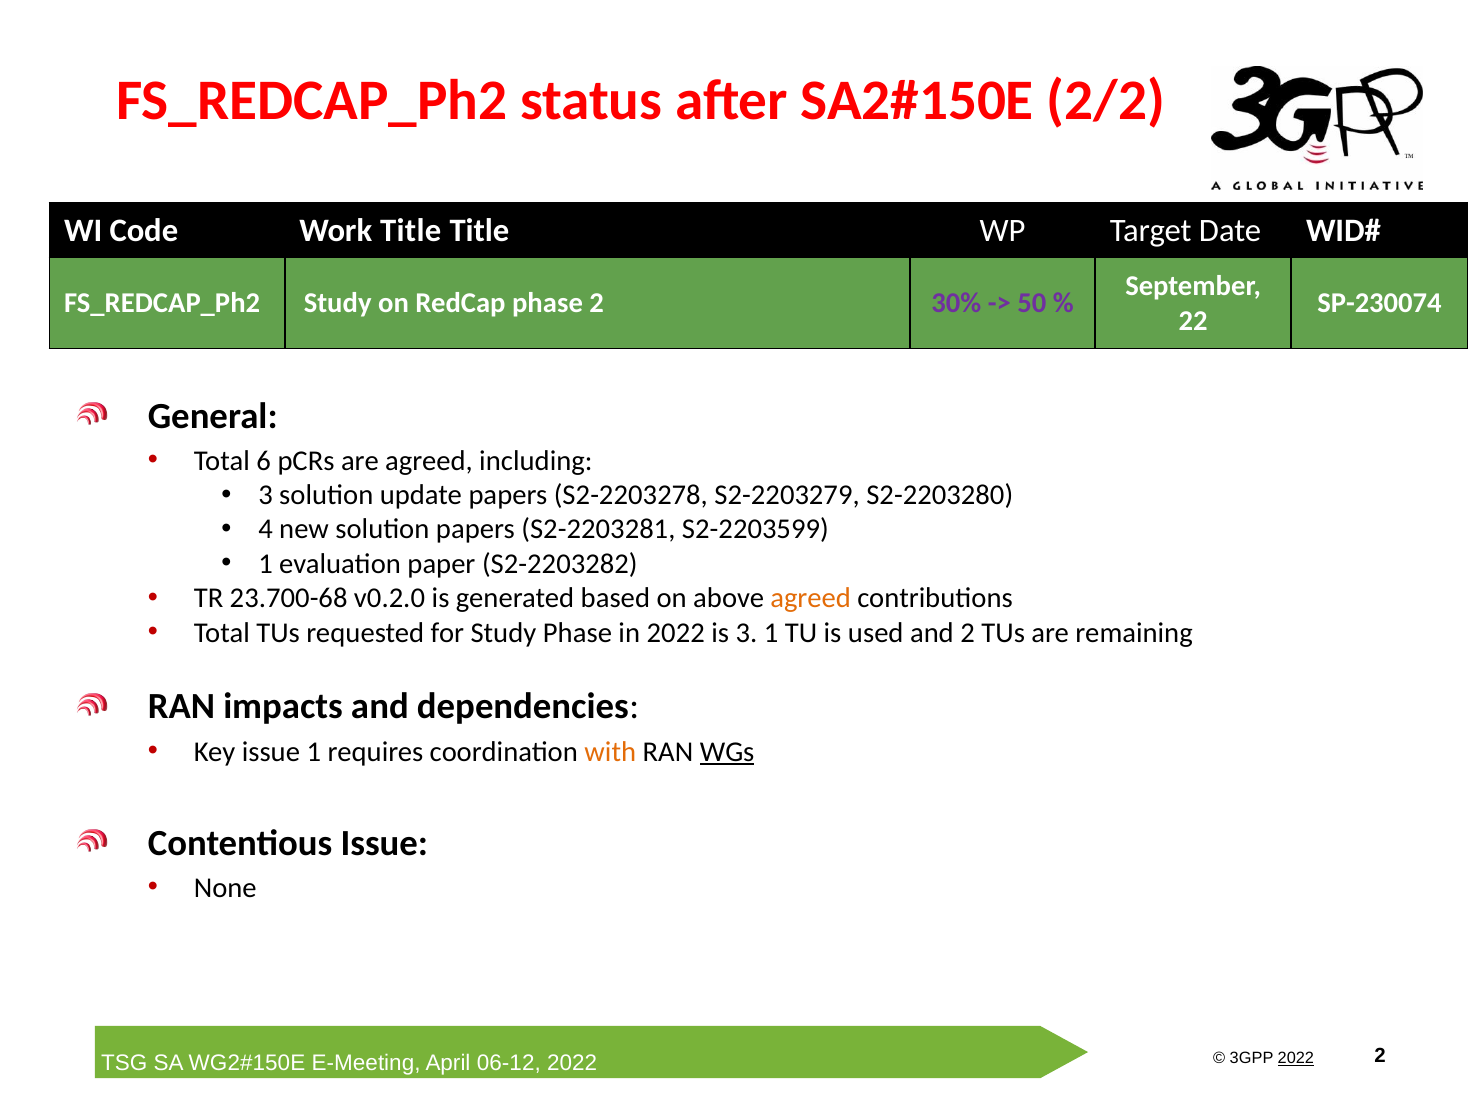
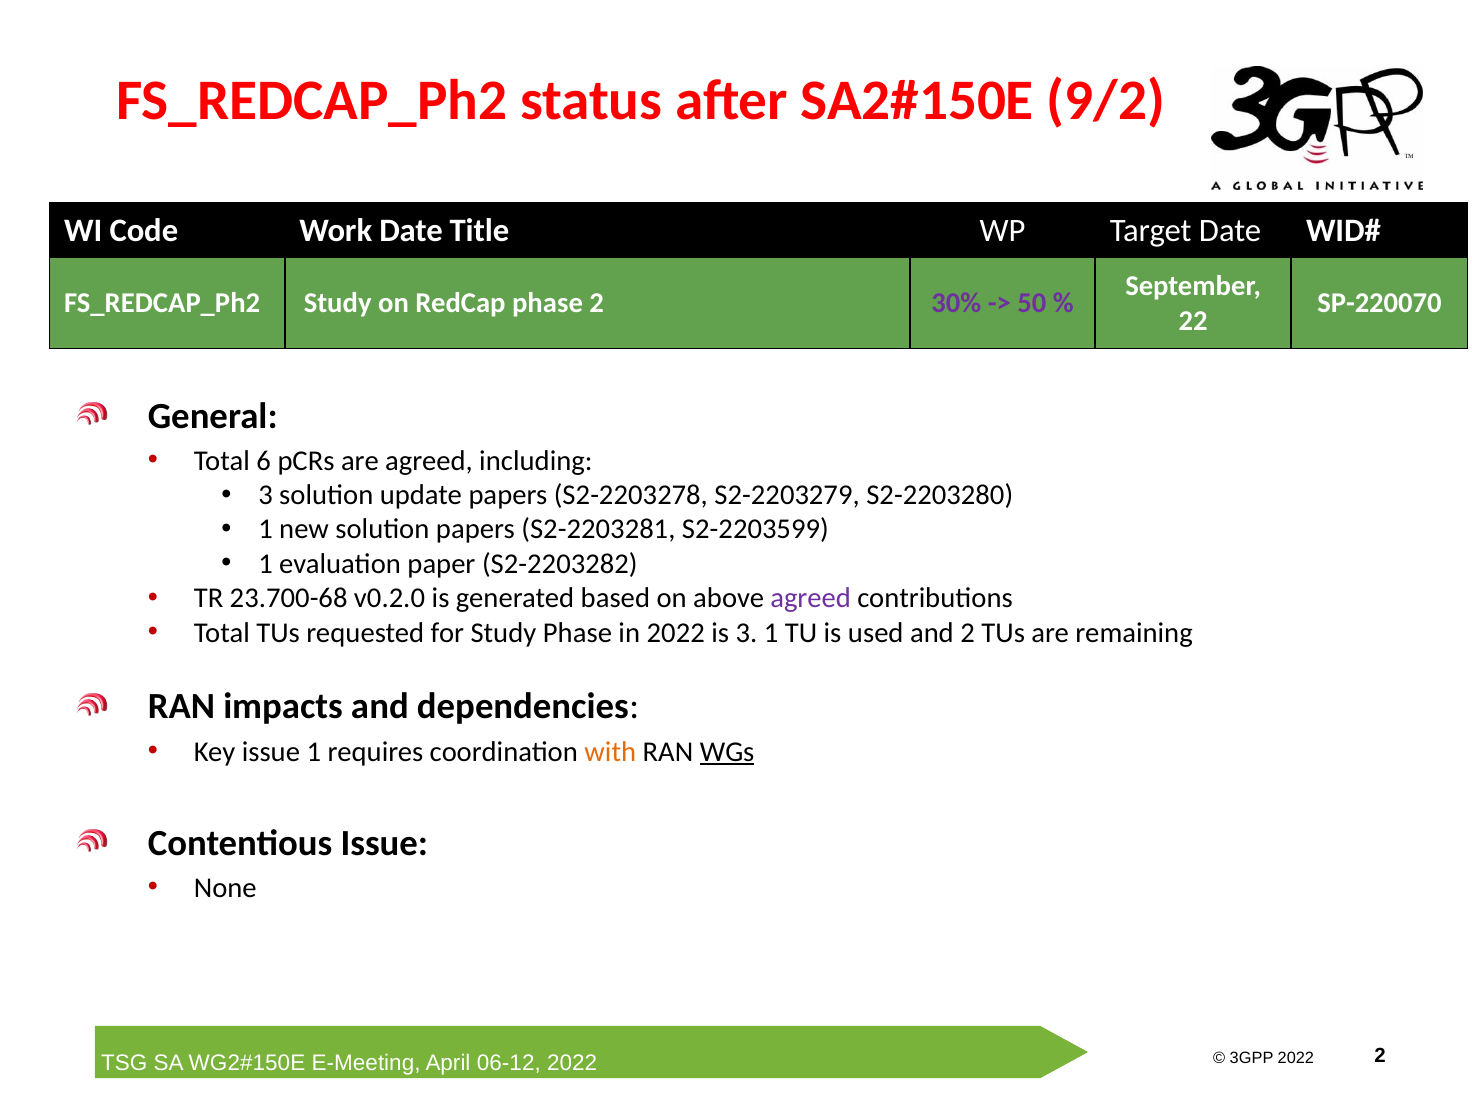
2/2: 2/2 -> 9/2 (1106, 101)
Work Title: Title -> Date (411, 230)
SP-230074: SP-230074 -> SP-220070 (1379, 303)
4: 4 -> 1 (266, 530)
agreed colour: orange -> purple (811, 598)
2022 underline: present -> none (1296, 1059)
